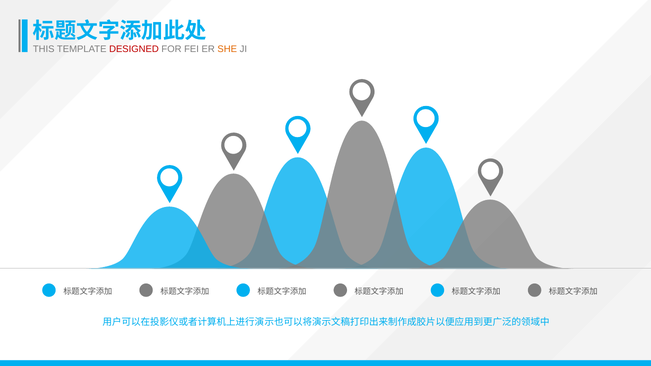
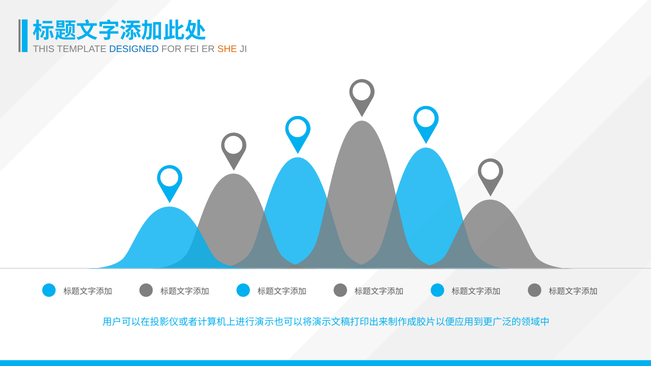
DESIGNED colour: red -> blue (134, 49)
